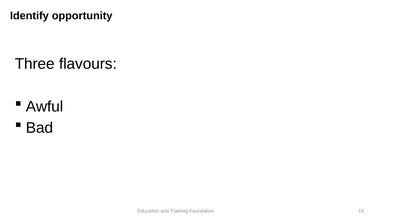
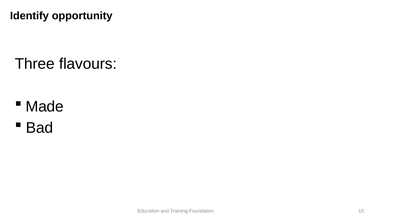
Awful: Awful -> Made (45, 107)
